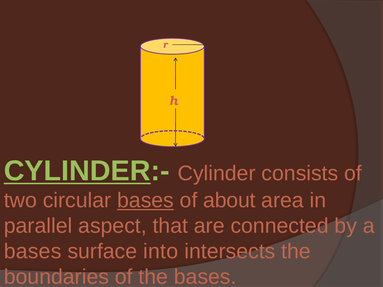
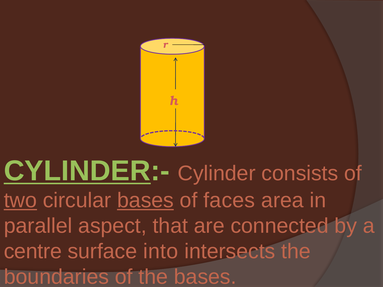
two underline: none -> present (20, 201)
about: about -> faces (229, 201)
bases: bases -> centre (33, 252)
